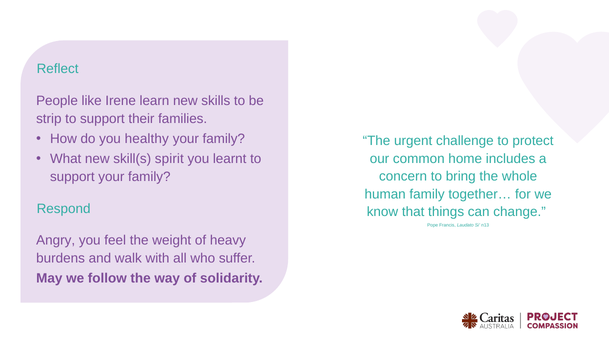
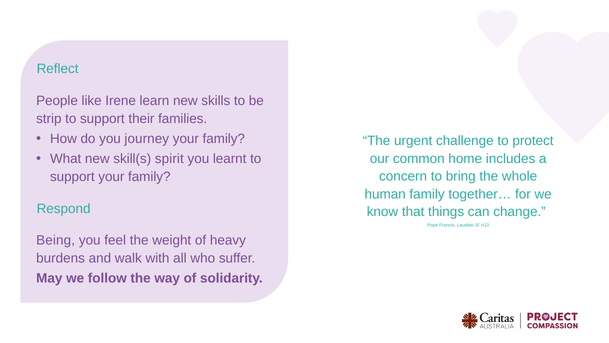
healthy: healthy -> journey (147, 139)
Angry: Angry -> Being (56, 240)
